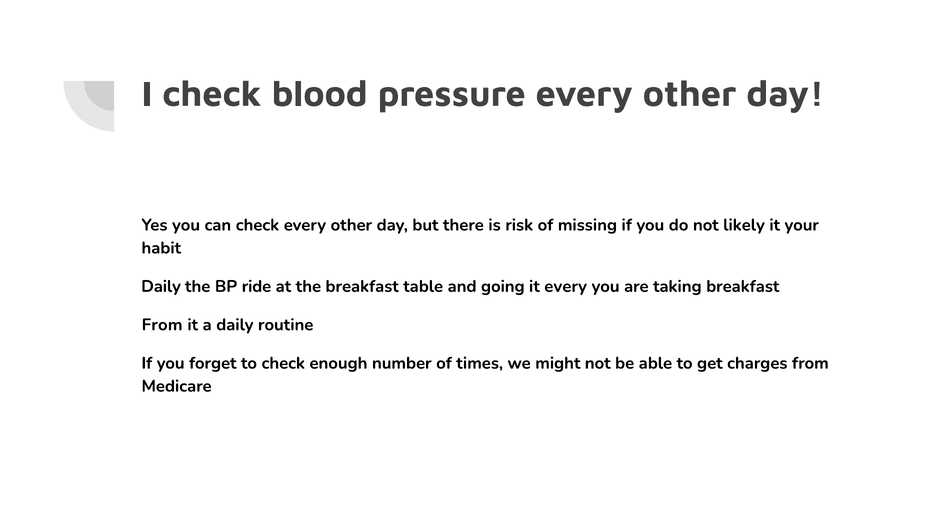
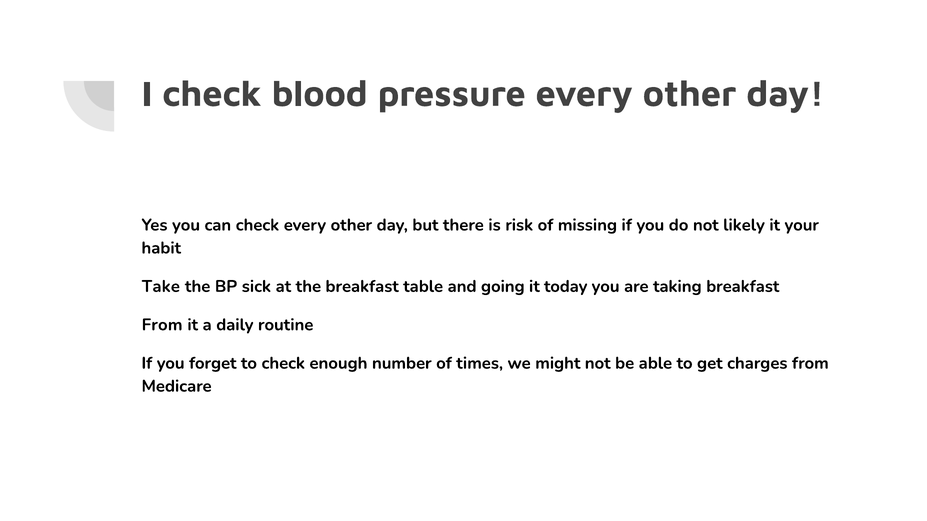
Daily: Daily -> Take (161, 287)
ride: ride -> sick (256, 287)
it every: every -> today (566, 287)
